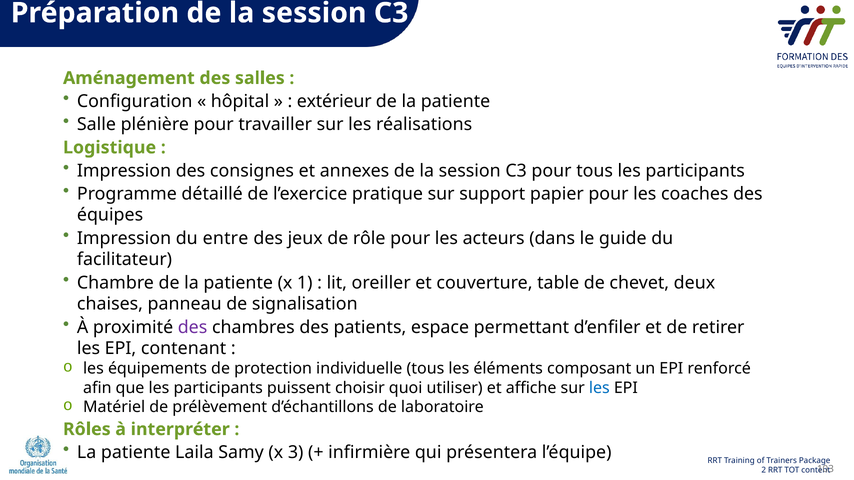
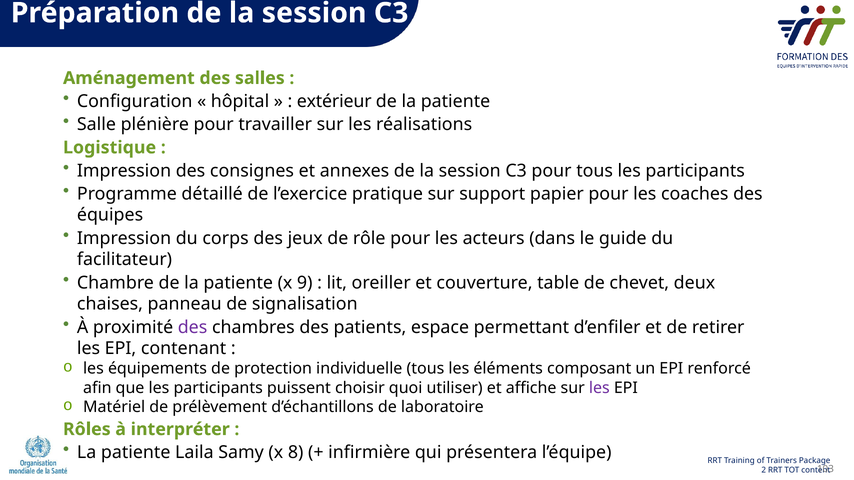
entre: entre -> corps (226, 238)
1: 1 -> 9 (305, 283)
les colour: blue -> purple (599, 388)
3: 3 -> 8 (296, 453)
